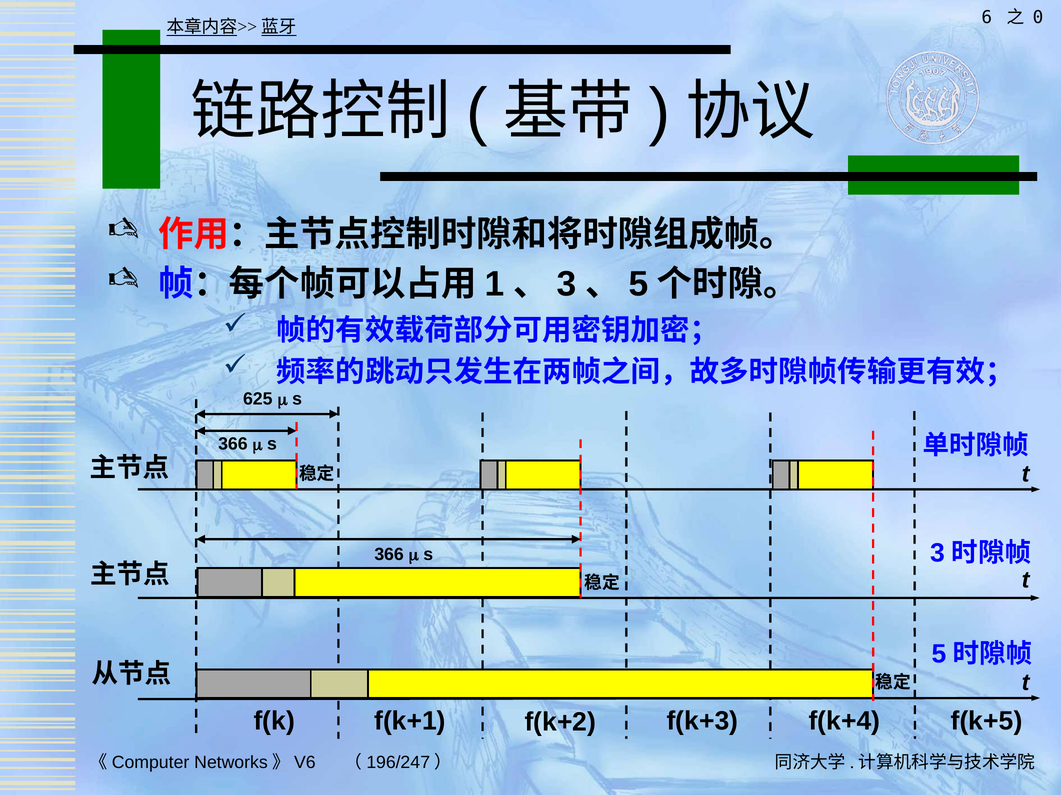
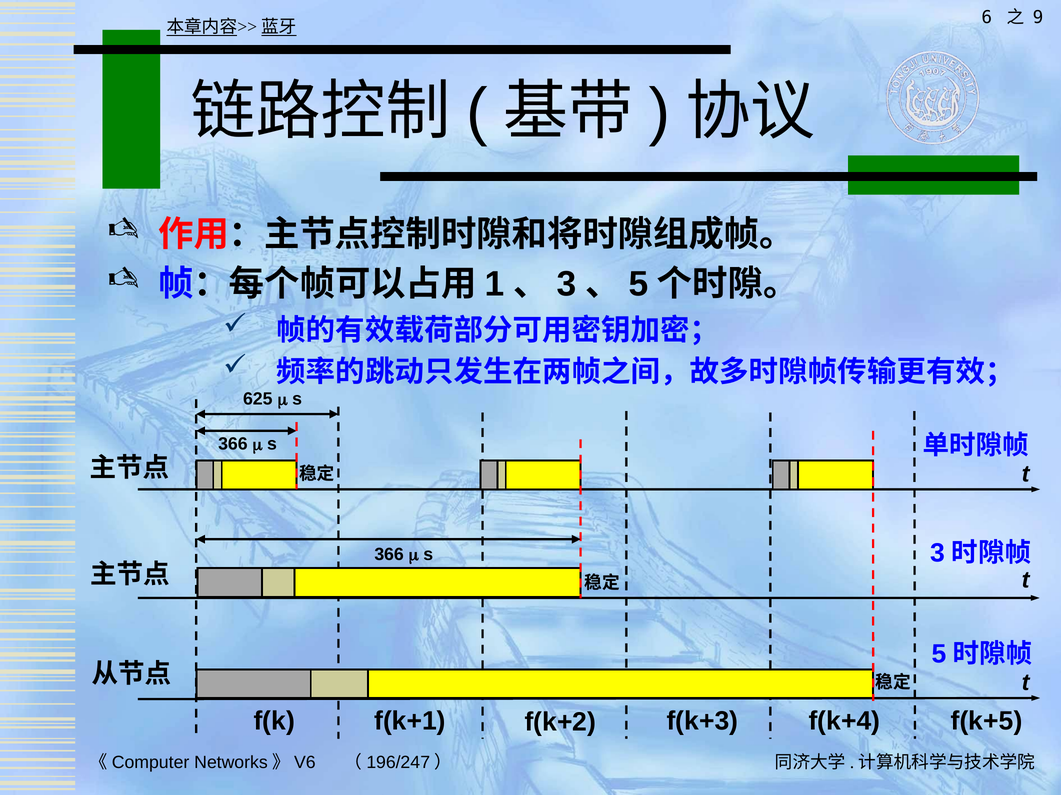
0: 0 -> 9 (1038, 17)
